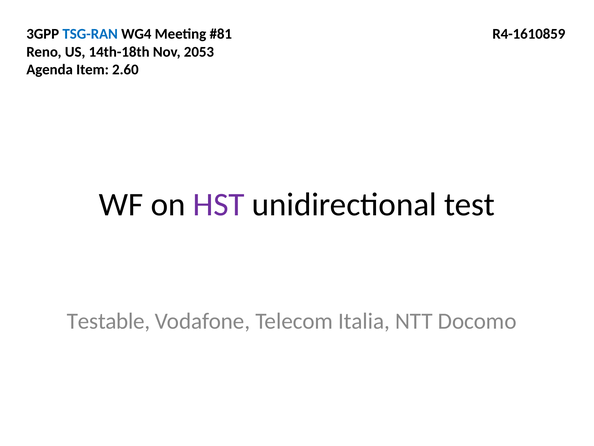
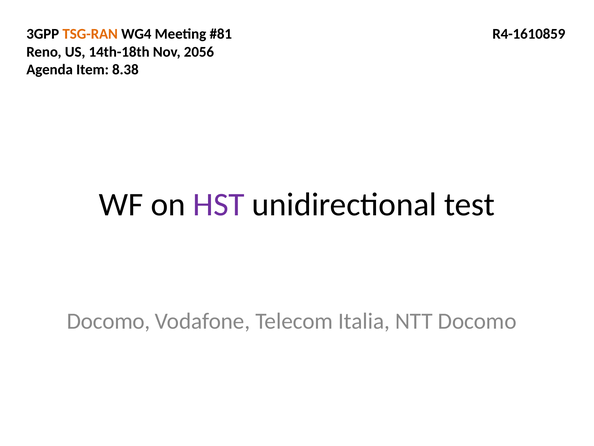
TSG-RAN colour: blue -> orange (90, 34)
2053: 2053 -> 2056 (199, 52)
2.60: 2.60 -> 8.38 (125, 70)
Testable: Testable -> Docomo (109, 321)
